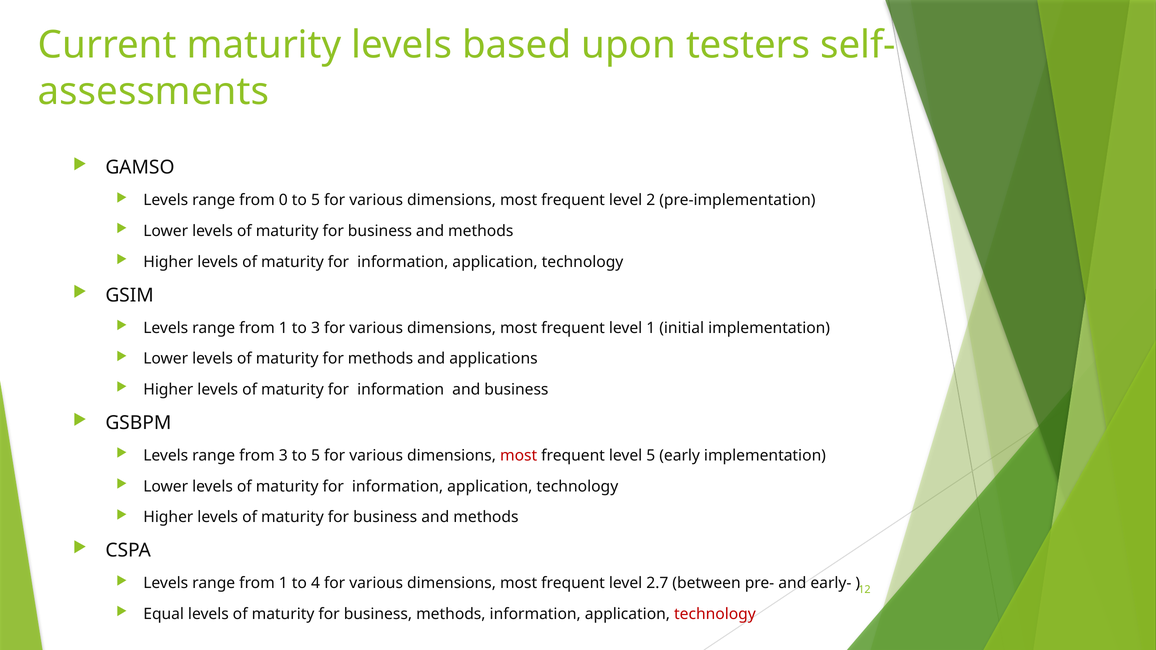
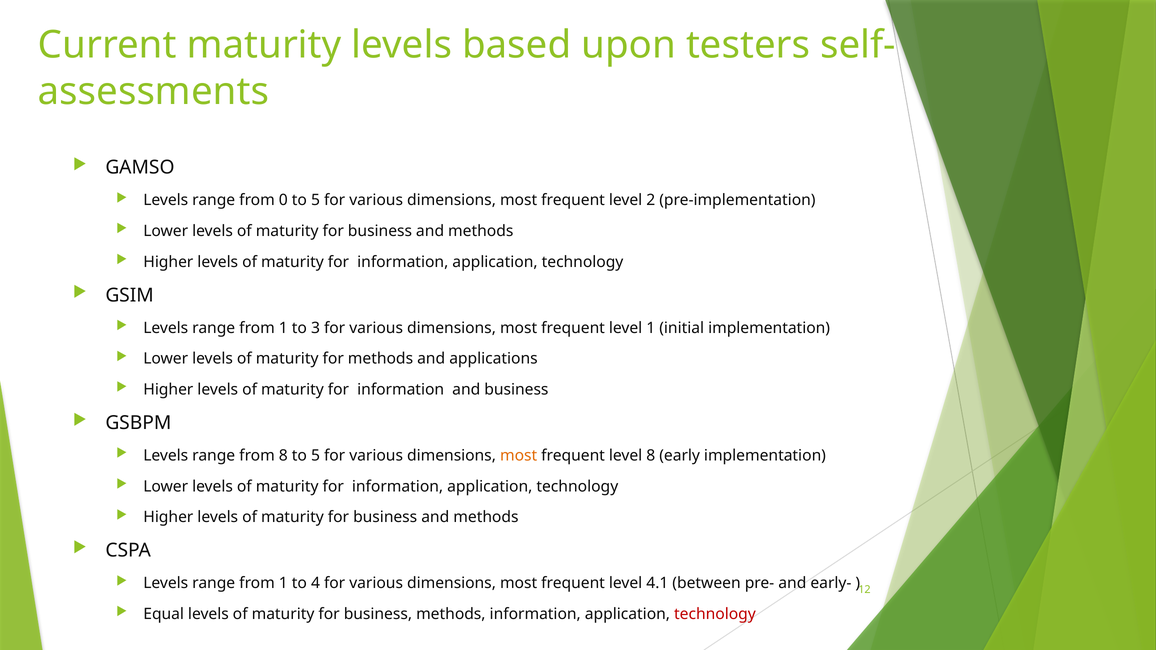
from 3: 3 -> 8 (283, 456)
most colour: red -> orange (519, 456)
level 5: 5 -> 8 (651, 456)
2.7: 2.7 -> 4.1 (657, 583)
